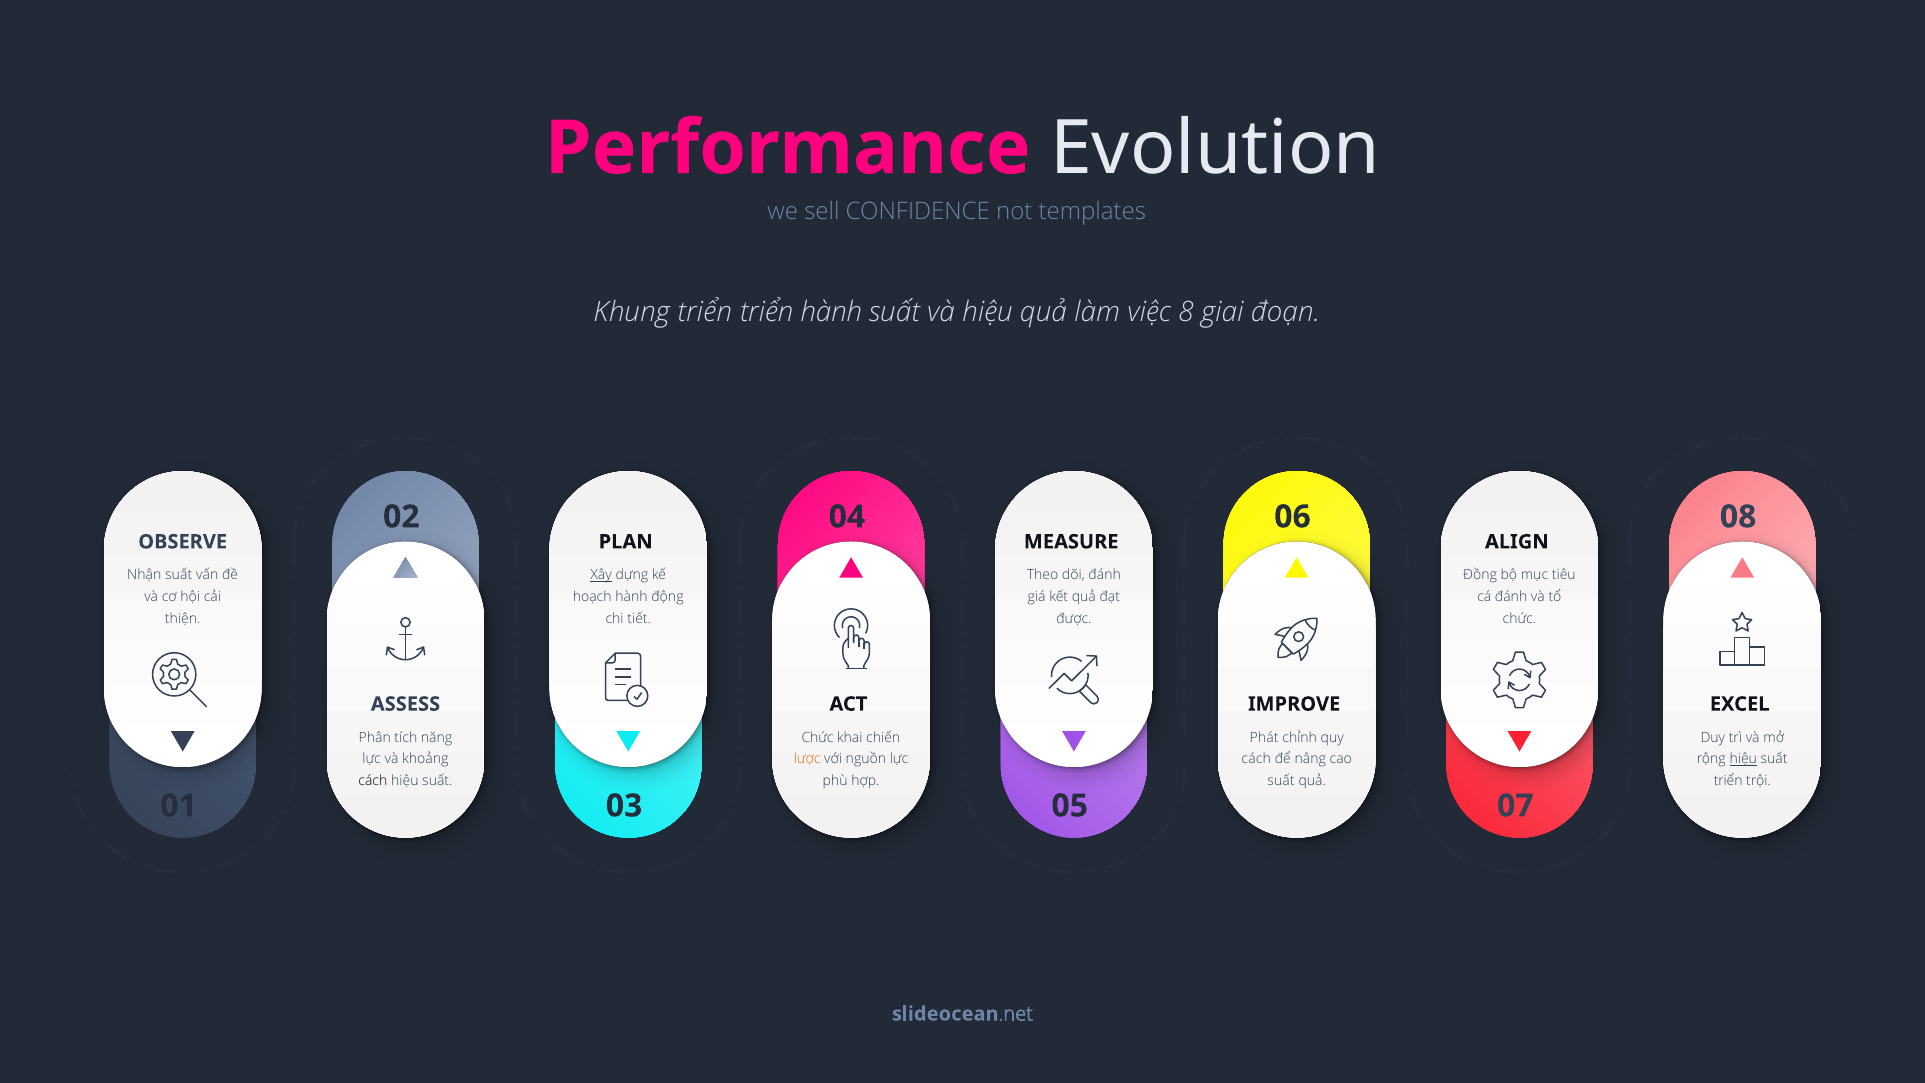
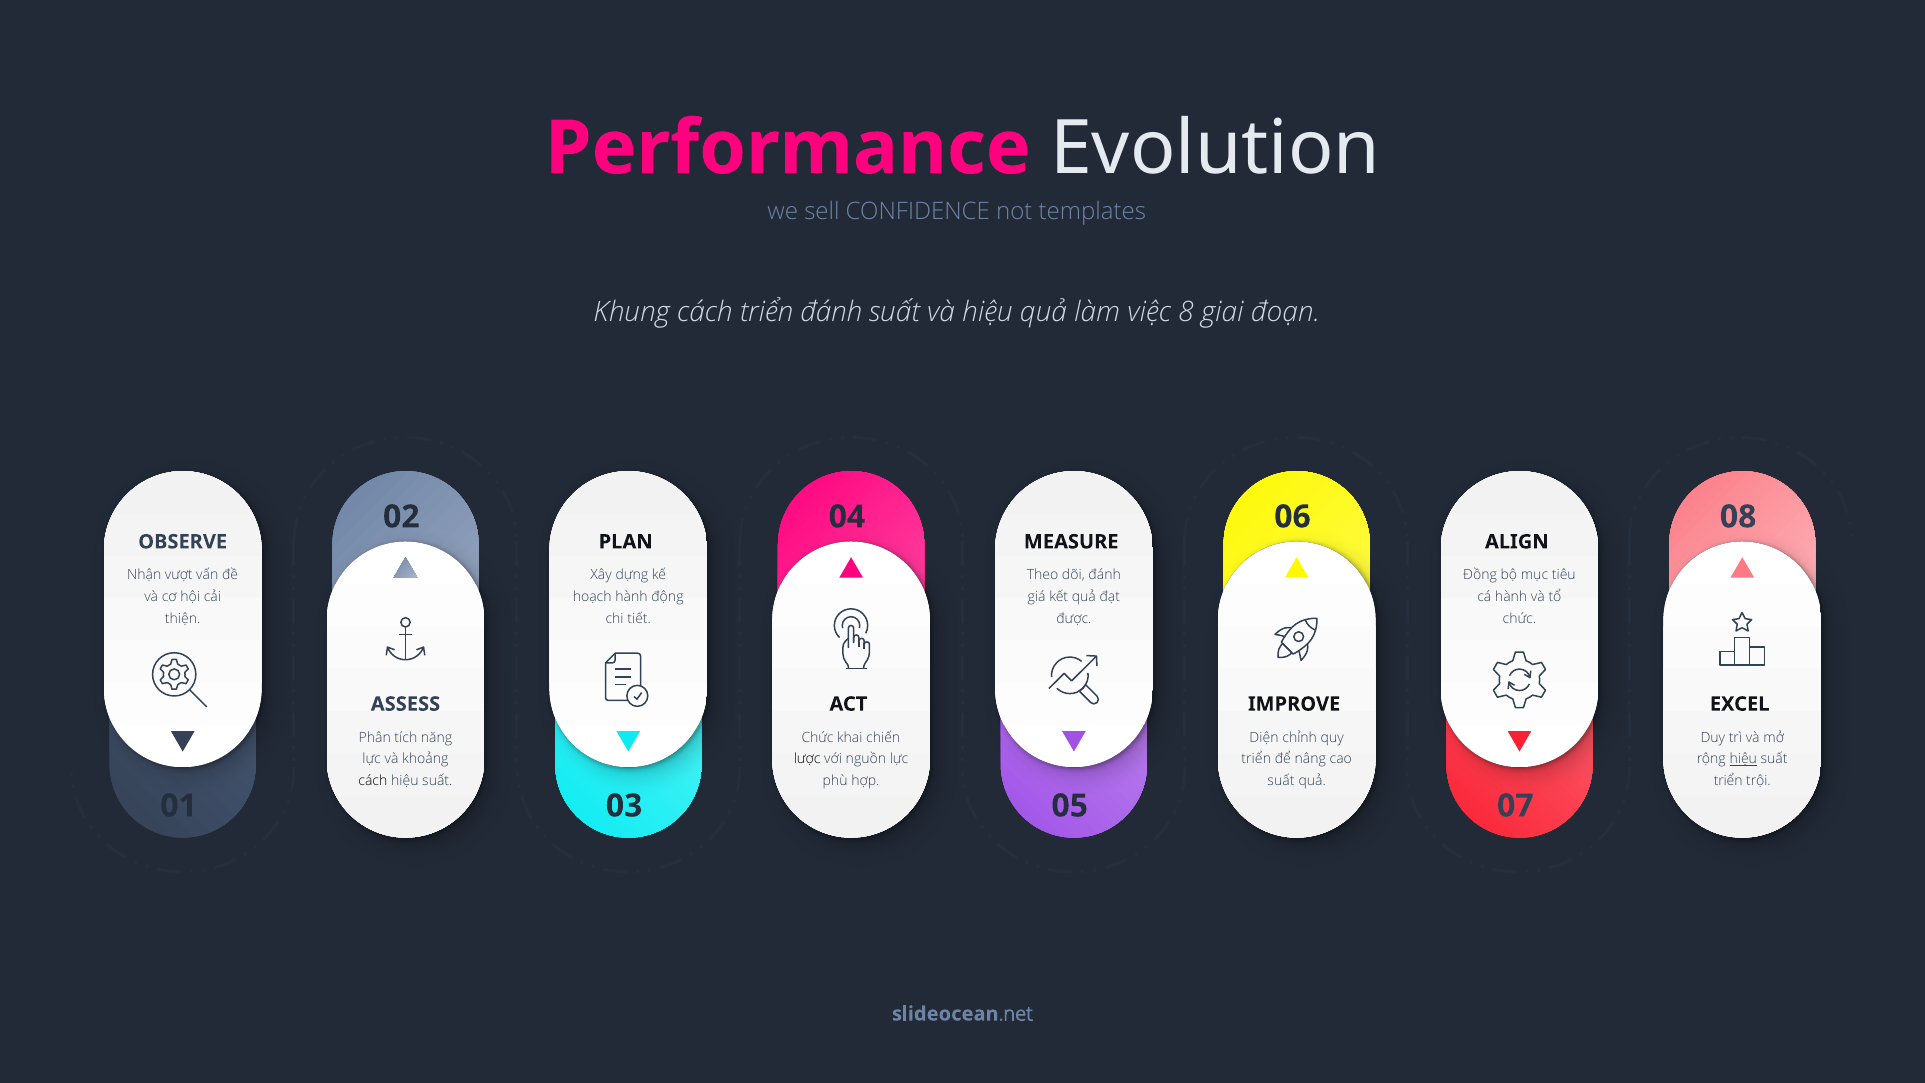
Khung triển: triển -> cách (705, 313)
triển hành: hành -> đánh (831, 313)
Nhận suất: suất -> vượt (179, 575)
Xây underline: present -> none (601, 575)
cá đánh: đánh -> hành (1511, 597)
Phát: Phát -> Diện (1264, 737)
lược colour: orange -> black (807, 759)
cách: cách -> triển (1256, 759)
